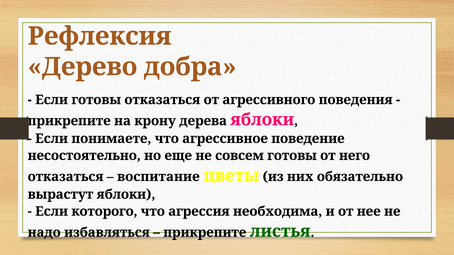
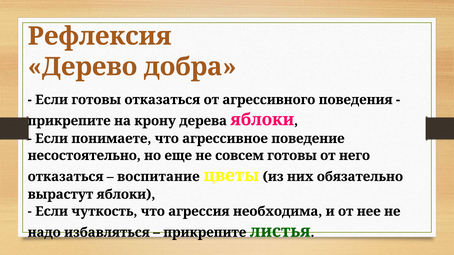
которого: которого -> чуткость (104, 212)
